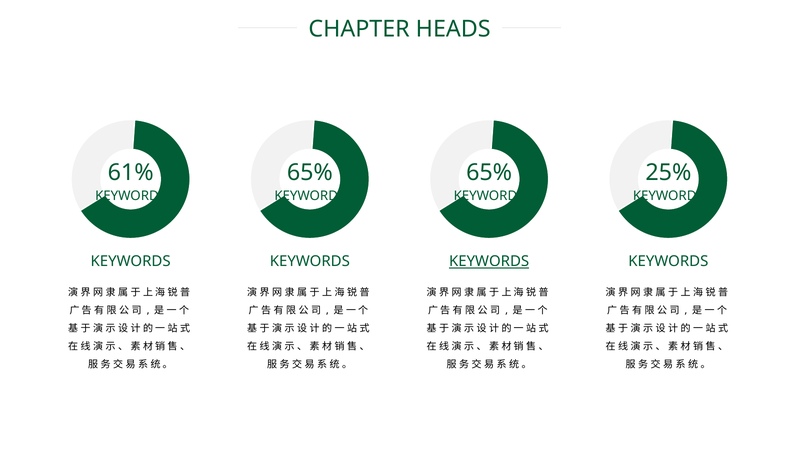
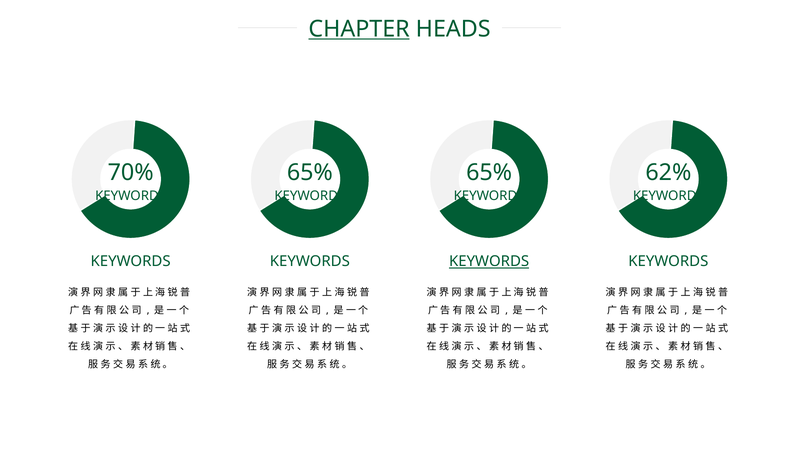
CHAPTER underline: none -> present (359, 29)
61%: 61% -> 70% (131, 173)
25%: 25% -> 62% (668, 173)
